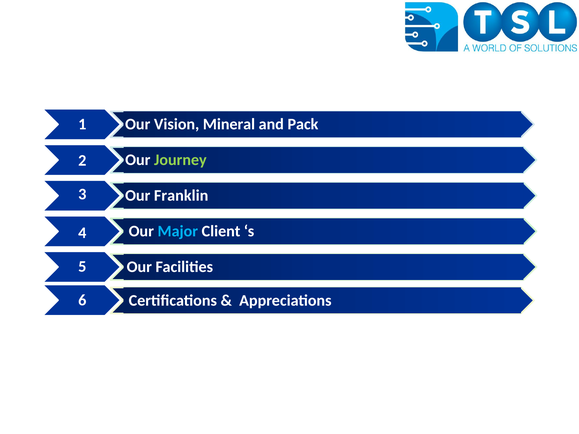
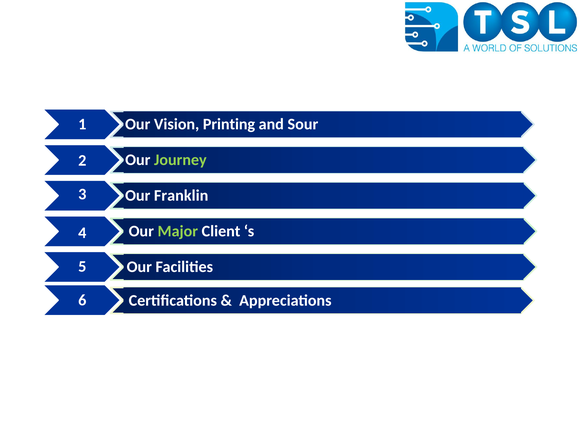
Mineral: Mineral -> Printing (229, 124)
Pack: Pack -> Sour (303, 124)
Major colour: light blue -> light green (178, 231)
